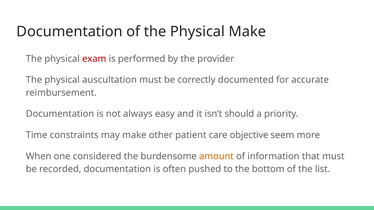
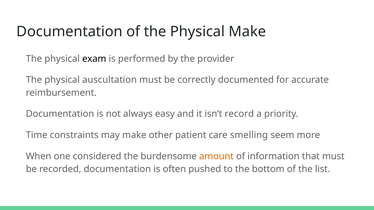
exam colour: red -> black (94, 59)
should: should -> record (239, 114)
objective: objective -> smelling (249, 135)
